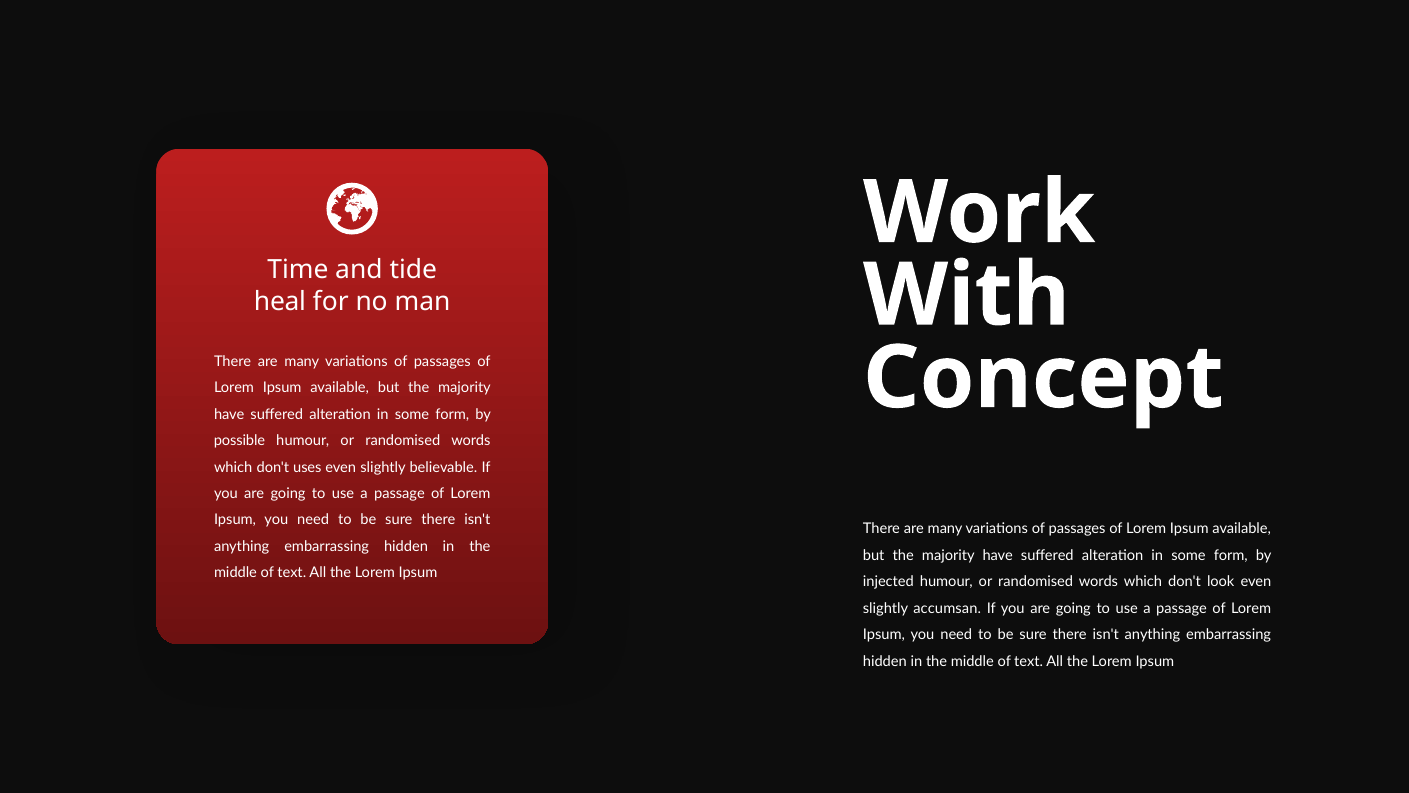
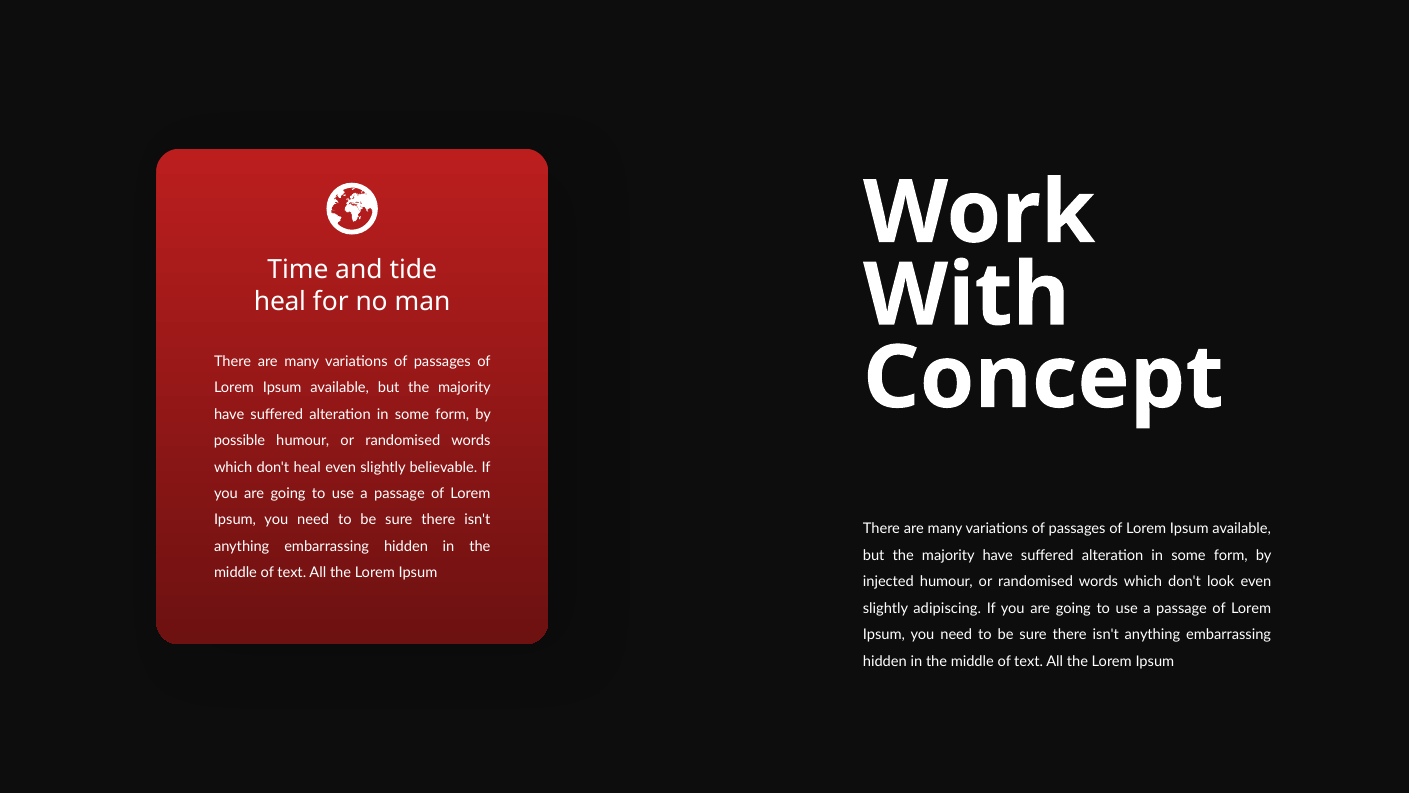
don't uses: uses -> heal (307, 467)
accumsan: accumsan -> adipiscing (947, 608)
